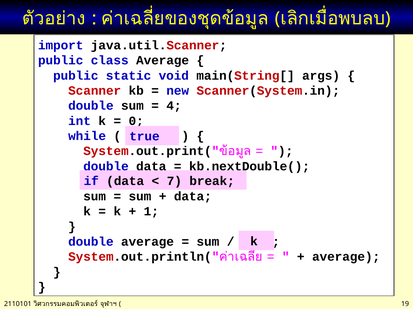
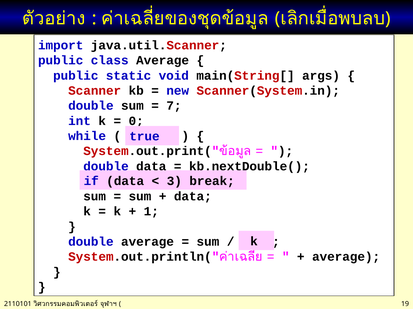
4: 4 -> 7 (174, 106)
7: 7 -> 3 (174, 181)
